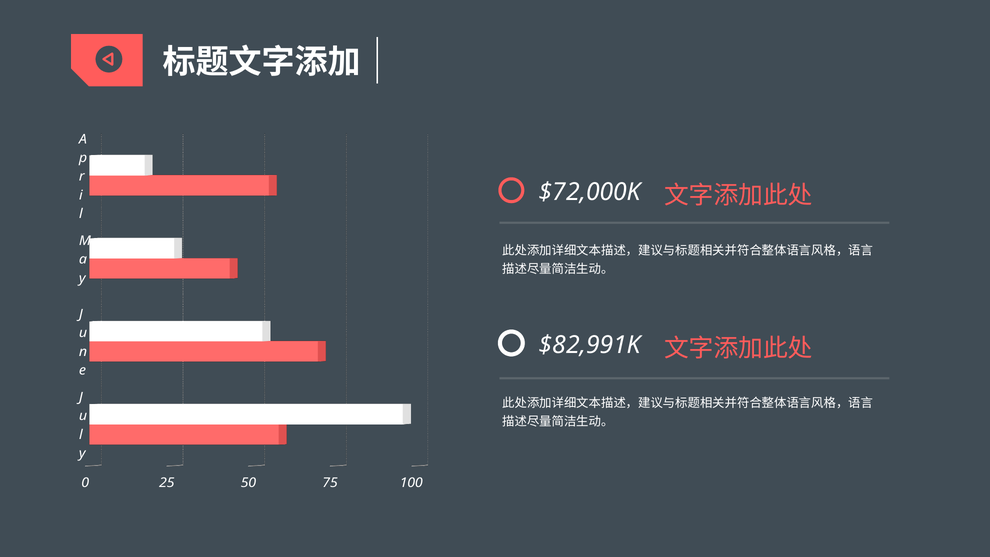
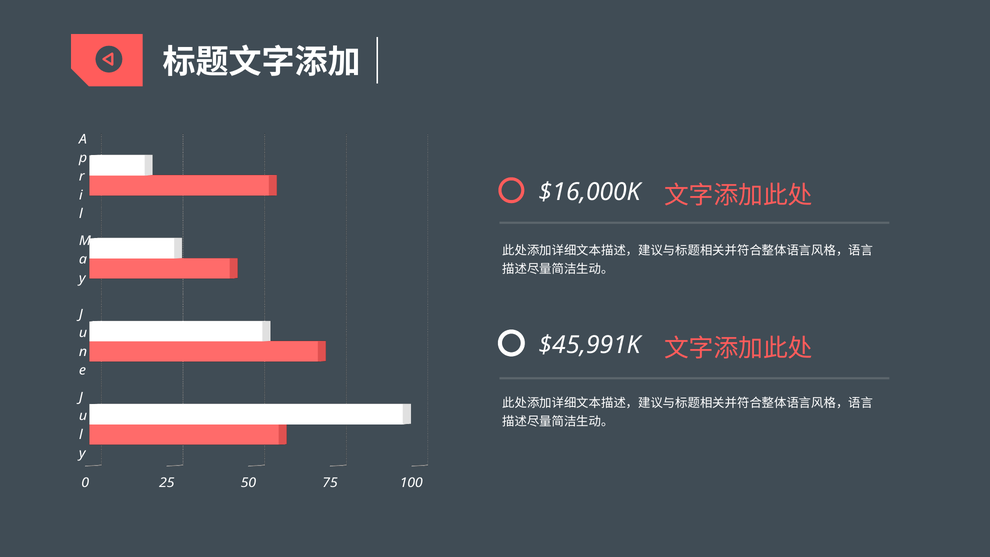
$72,000K: $72,000K -> $16,000K (590, 192)
$82,991K: $82,991K -> $45,991K (590, 345)
